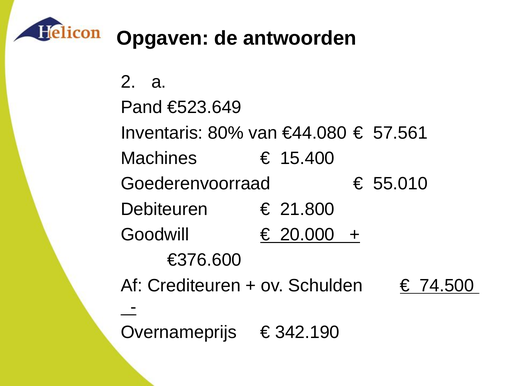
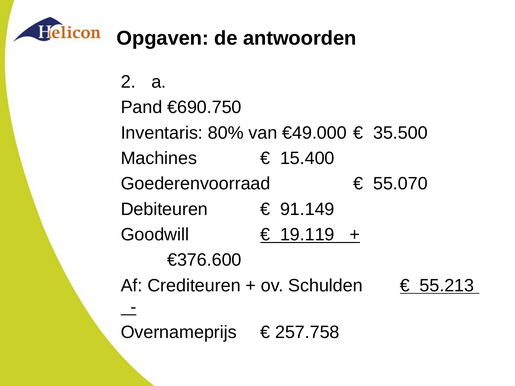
€523.649: €523.649 -> €690.750 (204, 107)
€44.080: €44.080 -> €49.000 (315, 133)
57.561: 57.561 -> 35.500 (400, 133)
55.010: 55.010 -> 55.070 (400, 184)
21.800: 21.800 -> 91.149 (307, 209)
20.000: 20.000 -> 19.119 (307, 235)
74.500: 74.500 -> 55.213 (447, 286)
342.190: 342.190 -> 257.758 (307, 333)
